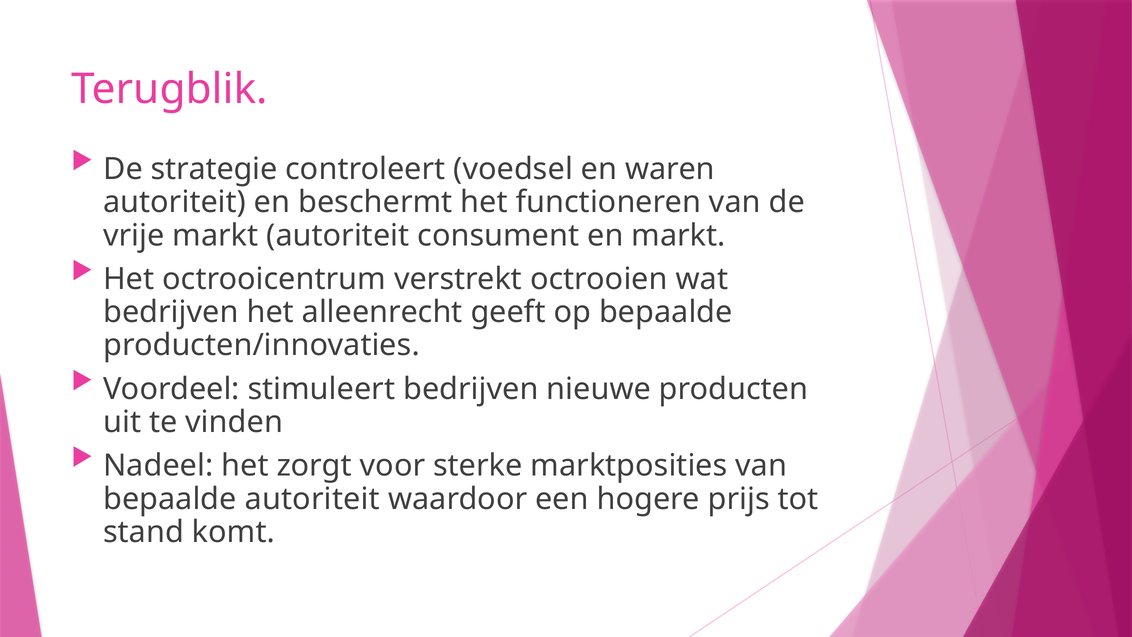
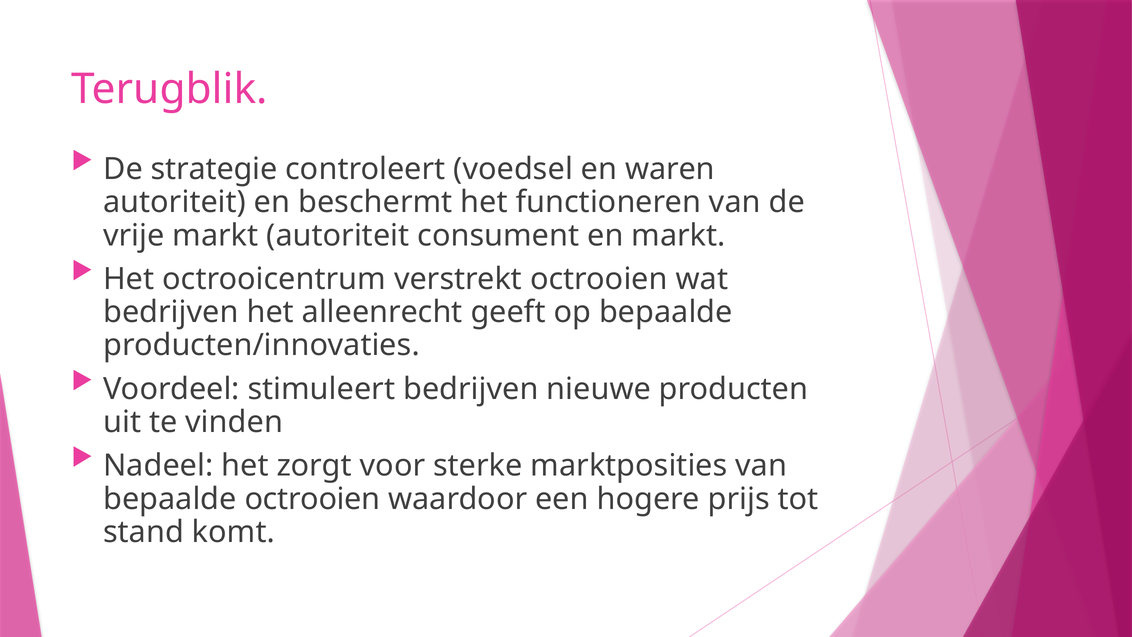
bepaalde autoriteit: autoriteit -> octrooien (313, 499)
